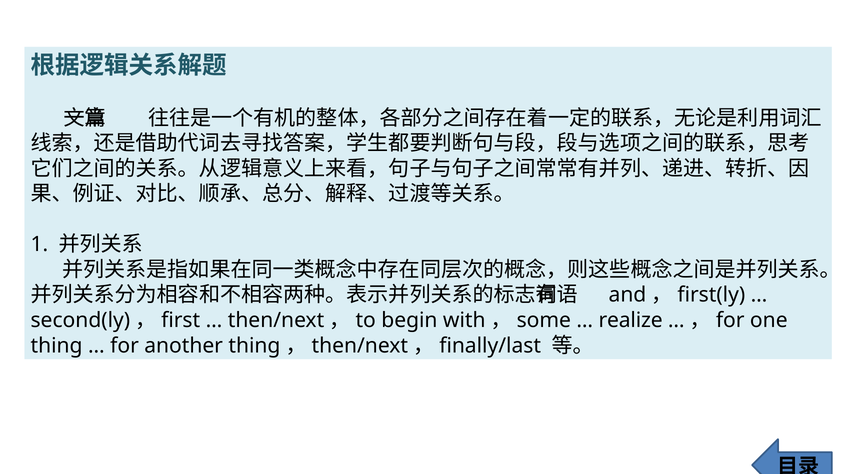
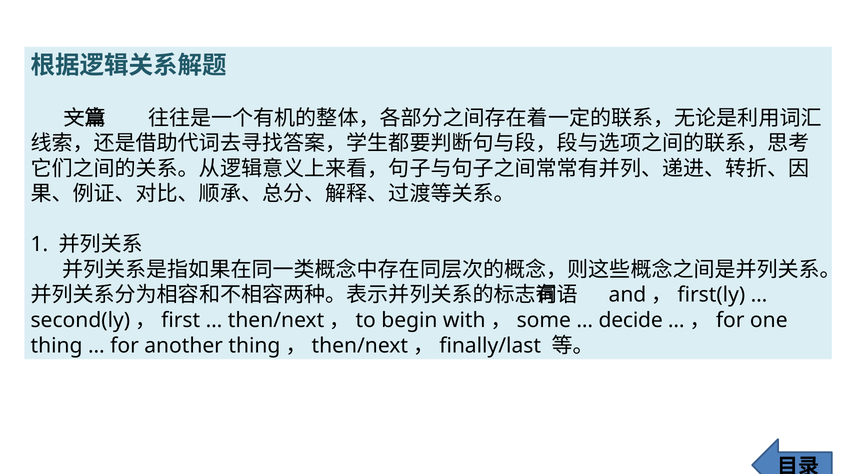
realize: realize -> decide (631, 320)
